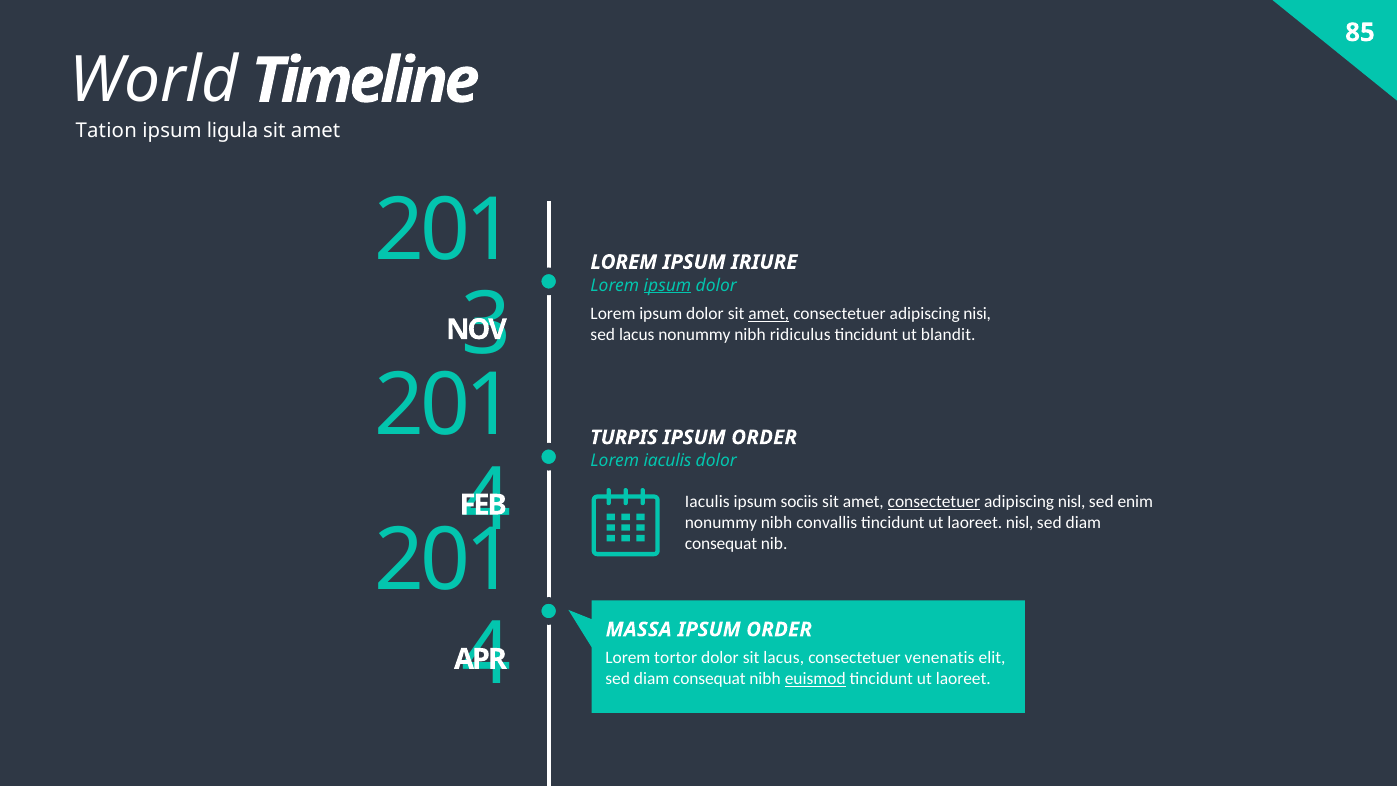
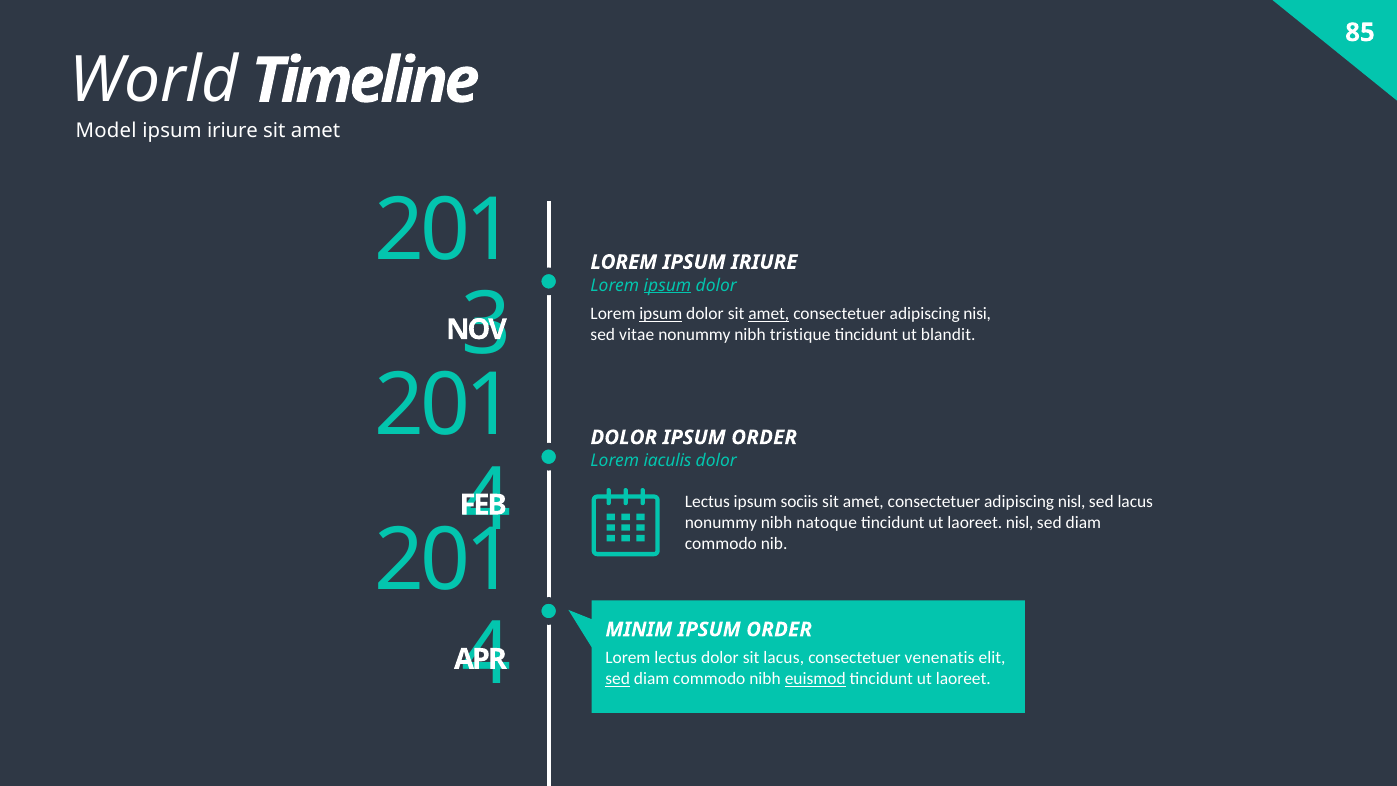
Tation: Tation -> Model (106, 131)
ligula: ligula -> iriure (233, 131)
ipsum underline: none -> present (661, 314)
sed lacus: lacus -> vitae (637, 335)
ridiculus: ridiculus -> tristique (800, 335)
TURPIS: TURPIS -> DOLOR (624, 437)
Iaculis: Iaculis -> Lectus (707, 502)
consectetuer underline: present -> none (934, 502)
sed enim: enim -> lacus (1135, 502)
convallis: convallis -> natoque (827, 523)
consequat: consequat -> commodo (721, 544)
MASSA: MASSA -> MINIM (639, 629)
Lorem tortor: tortor -> lectus (676, 658)
sed underline: none -> present (618, 679)
consequat: consequat -> commodo (709, 679)
